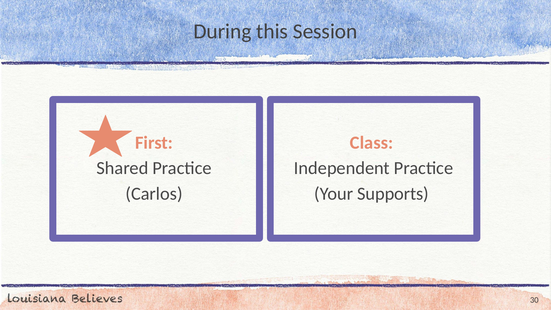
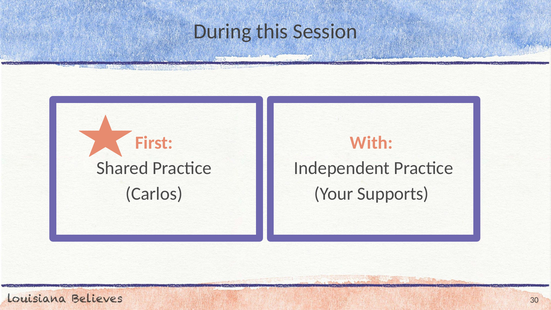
Class: Class -> With (371, 143)
